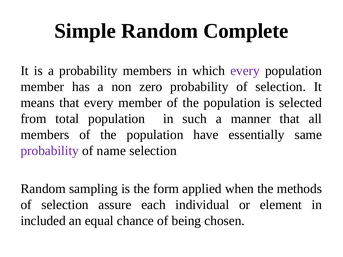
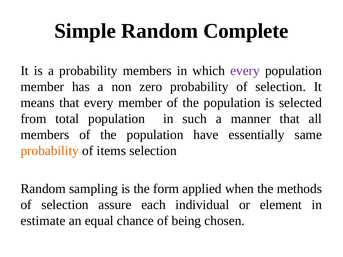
probability colour: purple -> orange (50, 151)
name: name -> items (111, 151)
included: included -> estimate (43, 221)
